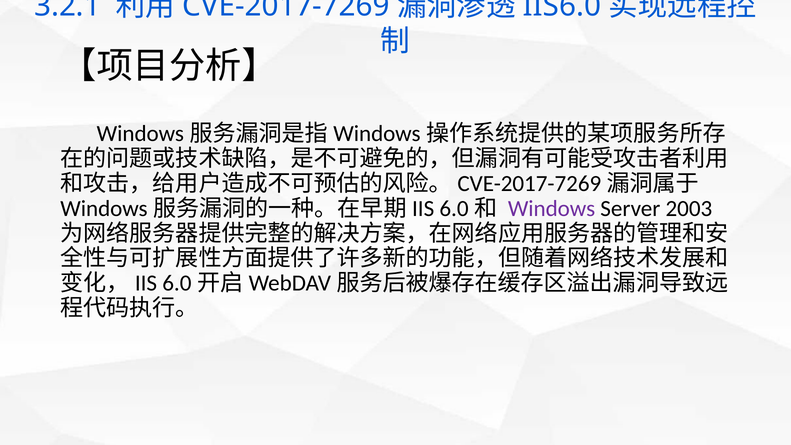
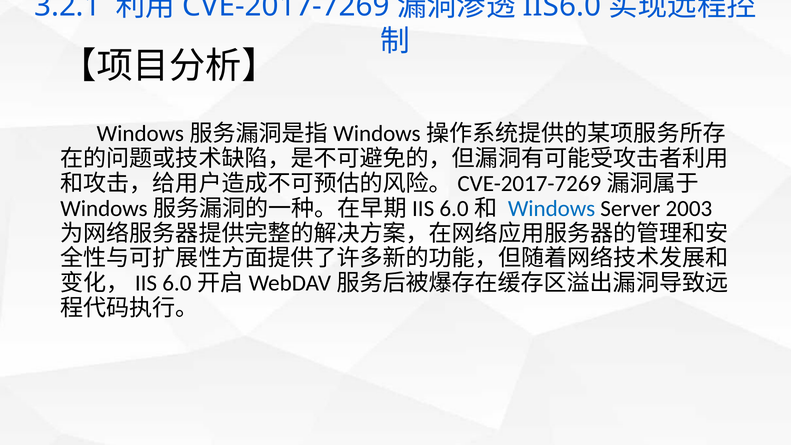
Windows colour: purple -> blue (552, 208)
